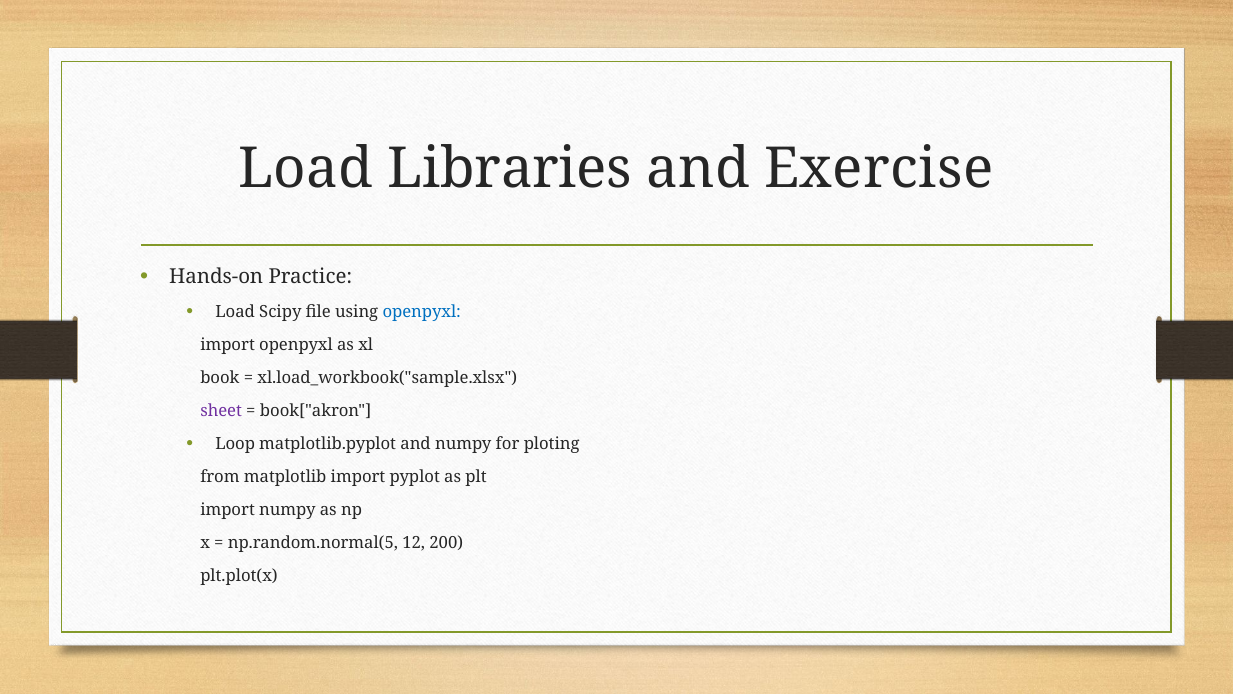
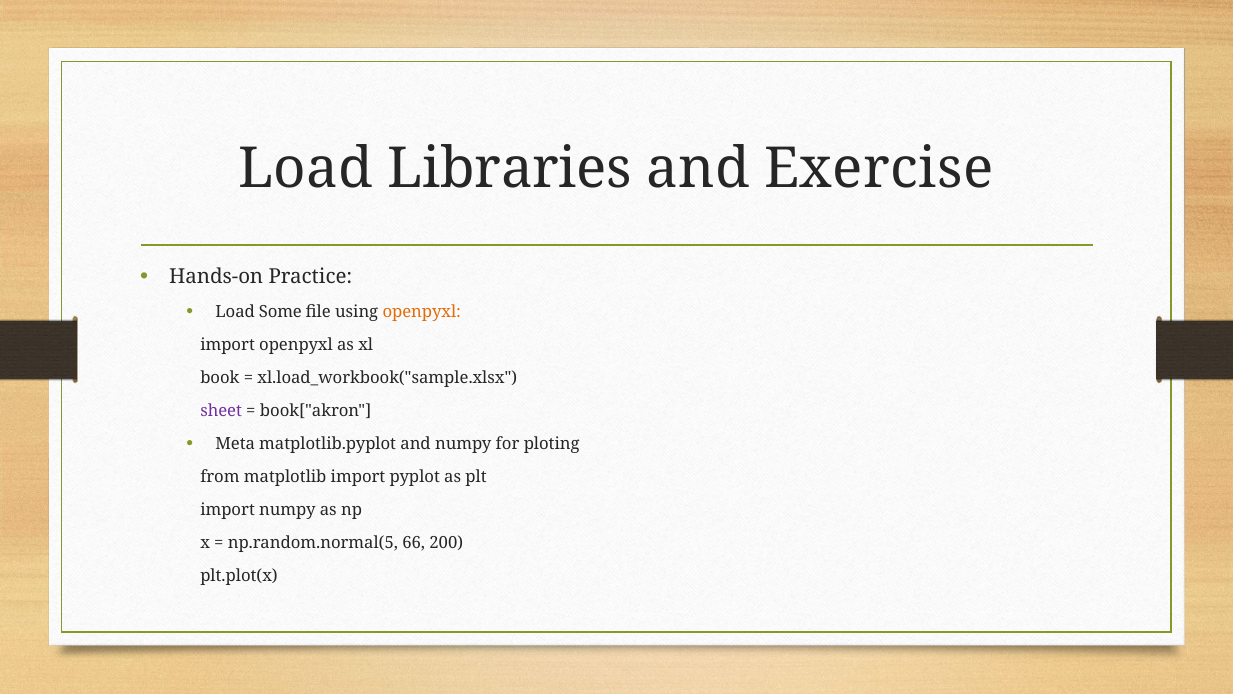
Scipy: Scipy -> Some (280, 312)
openpyxl colour: blue -> orange (422, 312)
Loop: Loop -> Meta (235, 444)
12: 12 -> 66 (414, 542)
